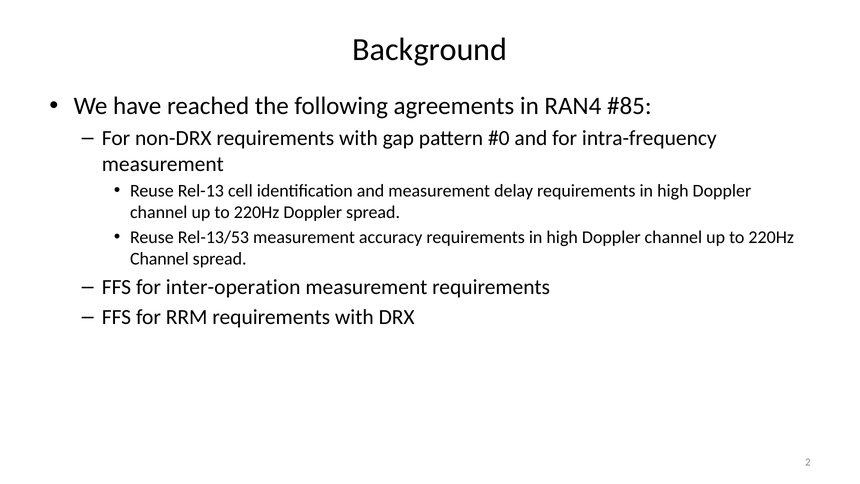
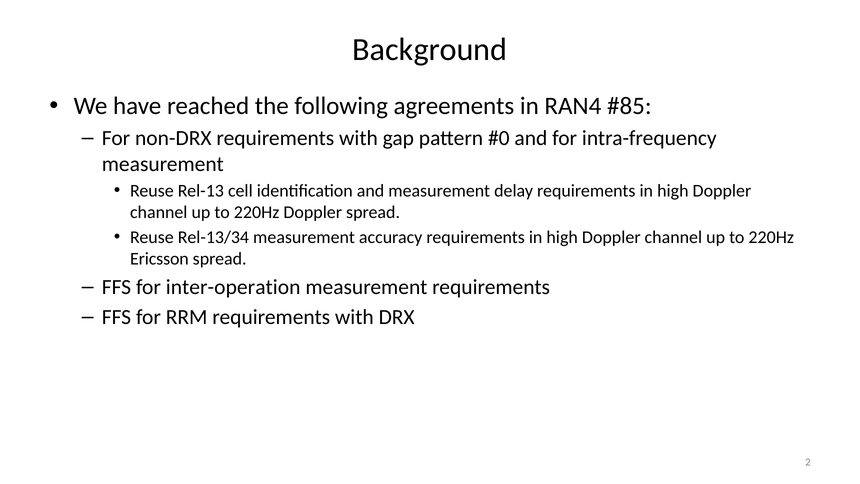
Rel-13/53: Rel-13/53 -> Rel-13/34 (213, 237)
Channel: Channel -> Ericsson (159, 259)
